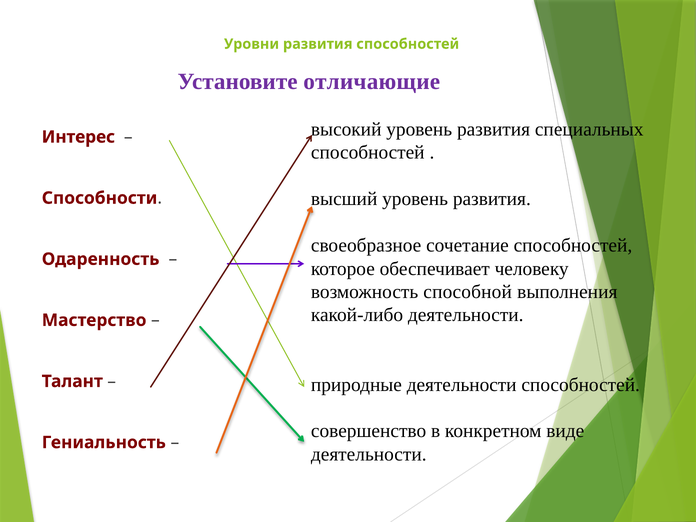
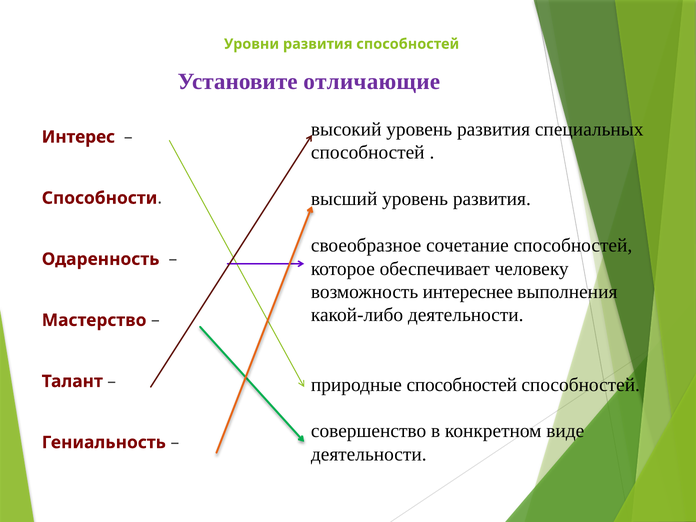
способной: способной -> интереснее (468, 292)
природные деятельности: деятельности -> способностей (462, 385)
